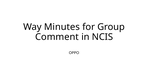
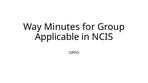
Comment: Comment -> Applicable (57, 37)
